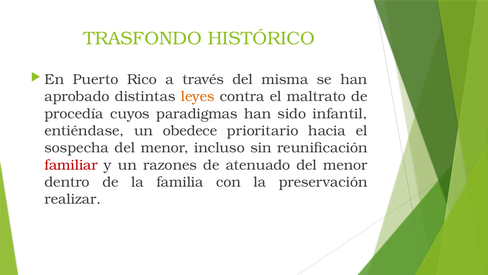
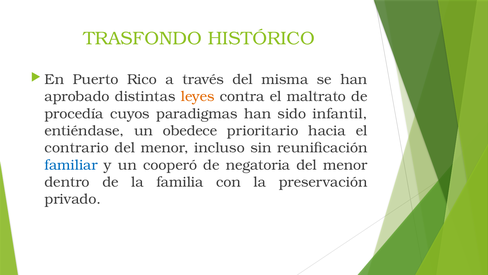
sospecha: sospecha -> contrario (77, 148)
familiar colour: red -> blue (71, 165)
razones: razones -> cooperó (170, 165)
atenuado: atenuado -> negatoria (258, 165)
realizar: realizar -> privado (73, 199)
